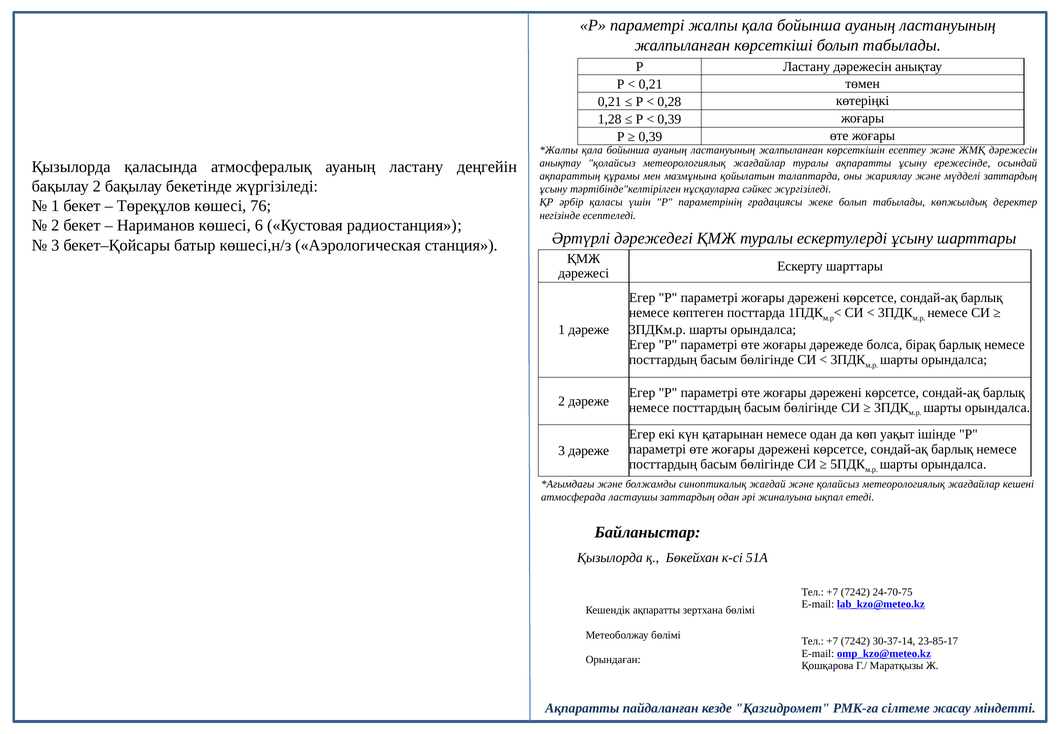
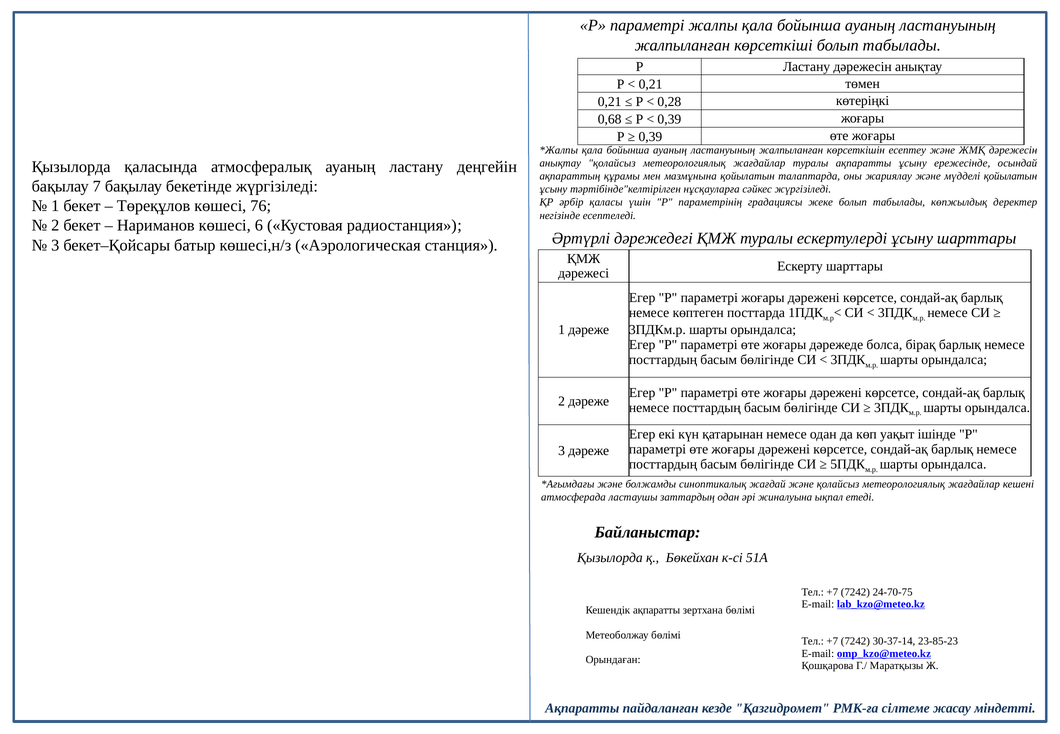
1,28: 1,28 -> 0,68 (610, 119)
мүдделі заттардың: заттардың -> қойылатын (1010, 176)
бақылау 2: 2 -> 7 (97, 186)
23-85-17: 23-85-17 -> 23-85-23 (938, 641)
